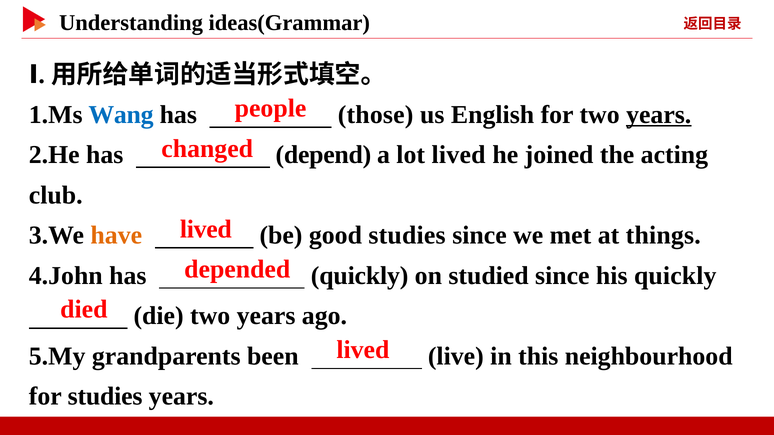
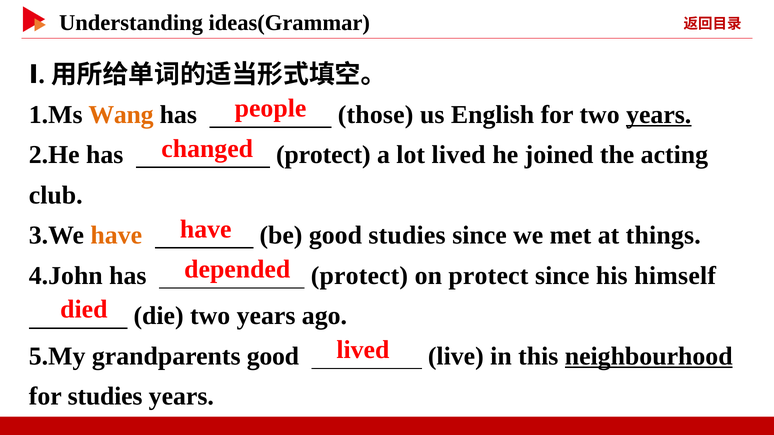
Wang colour: blue -> orange (121, 115)
2.He has depend: depend -> protect (323, 155)
lived: lived -> have (206, 229)
4.John has quickly: quickly -> protect (359, 276)
on studied: studied -> protect (488, 276)
his quickly: quickly -> himself (675, 276)
grandparents been: been -> good (273, 356)
neighbourhood underline: none -> present (649, 356)
